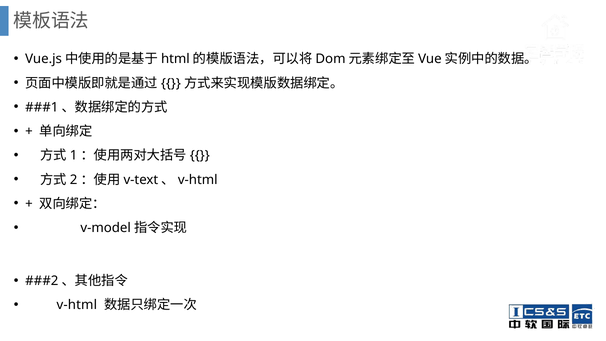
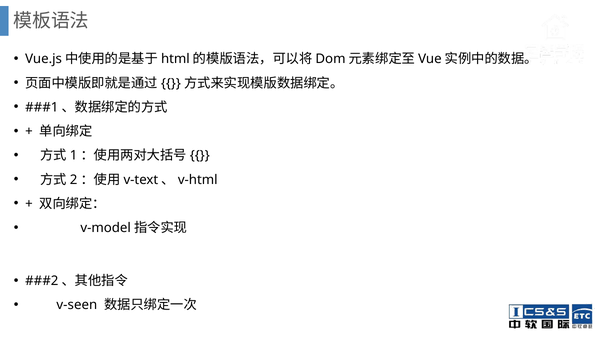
v-html: v-html -> v-seen (77, 305)
